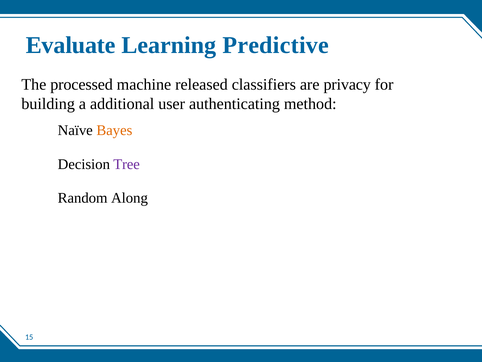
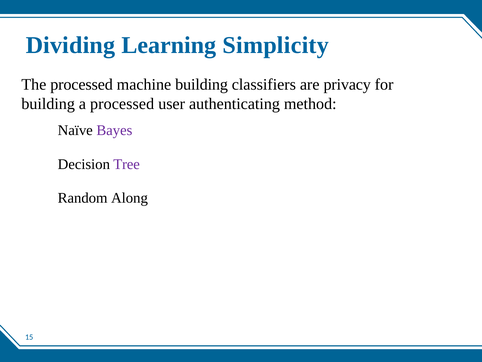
Evaluate: Evaluate -> Dividing (70, 45)
Predictive: Predictive -> Simplicity (276, 45)
machine released: released -> building (202, 85)
a additional: additional -> processed (122, 104)
Bayes colour: orange -> purple (114, 130)
